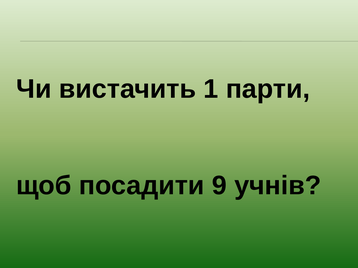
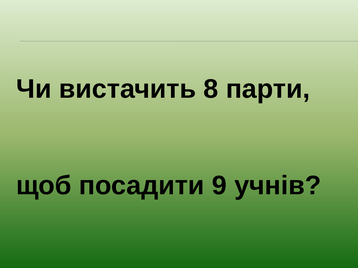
1: 1 -> 8 (211, 89)
